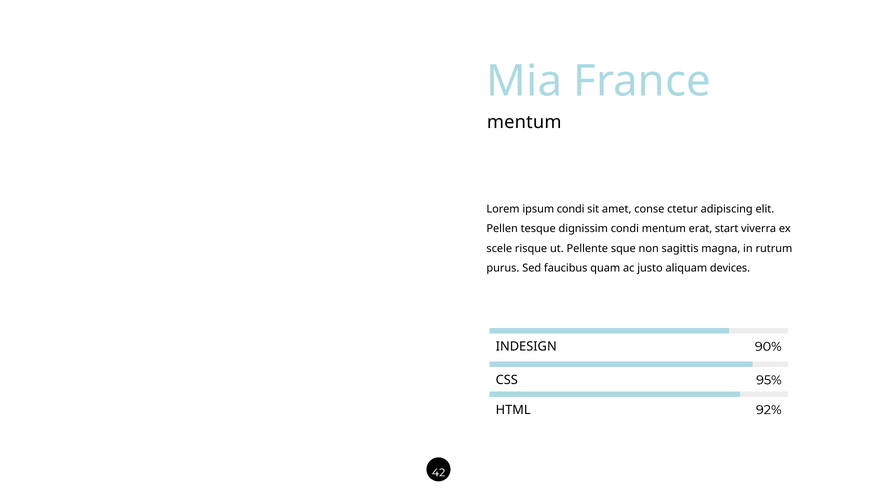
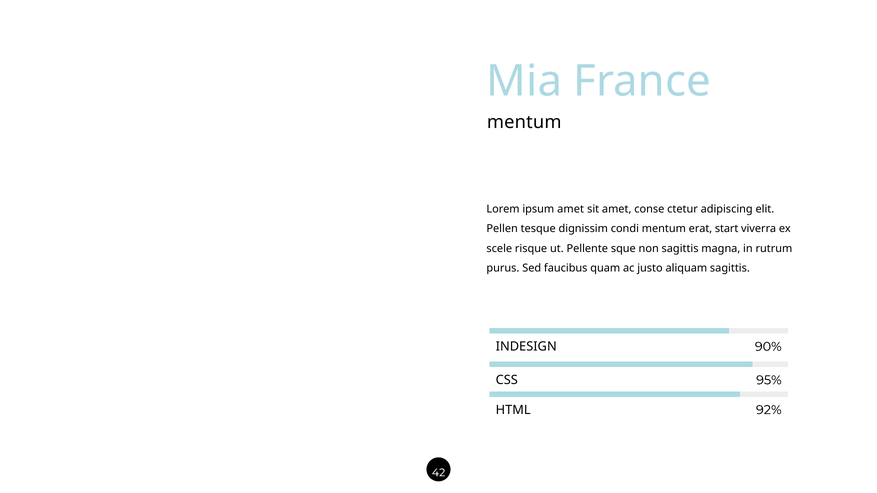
ipsum condi: condi -> amet (571, 209)
aliquam devices: devices -> sagittis (730, 268)
